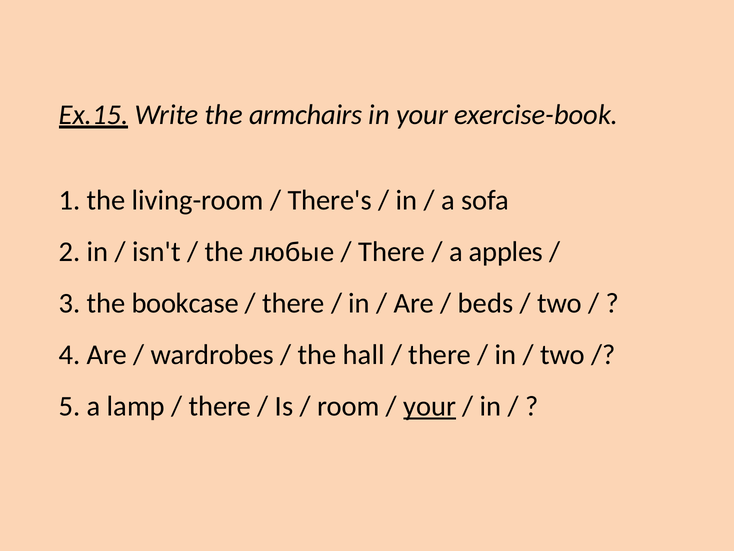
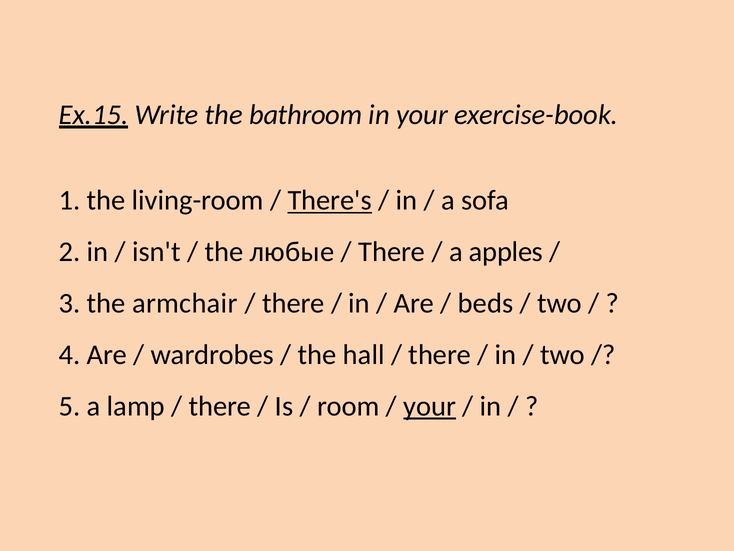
armchairs: armchairs -> bathroom (306, 114)
There's underline: none -> present (330, 200)
bookcase: bookcase -> armchair (185, 303)
